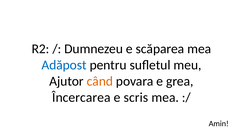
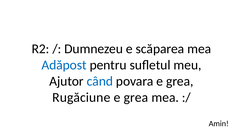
când colour: orange -> blue (100, 81)
Încercarea: Încercarea -> Rugăciune (81, 97)
scris: scris -> grea (136, 97)
